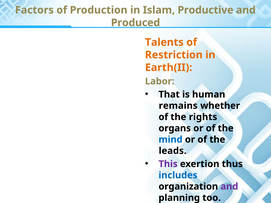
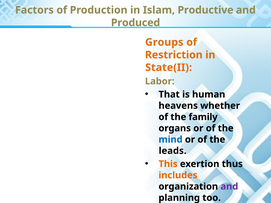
Talents: Talents -> Groups (164, 42)
Earth(II: Earth(II -> State(II (169, 68)
remains: remains -> heavens (178, 106)
rights: rights -> family (203, 117)
This colour: purple -> orange (168, 164)
includes colour: blue -> orange (178, 175)
